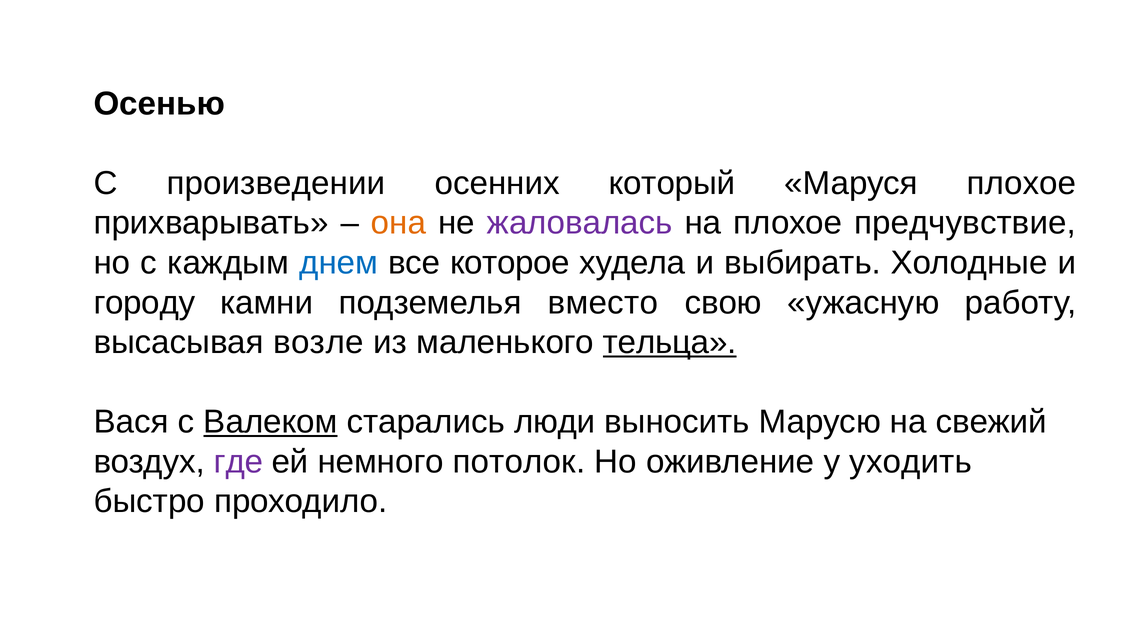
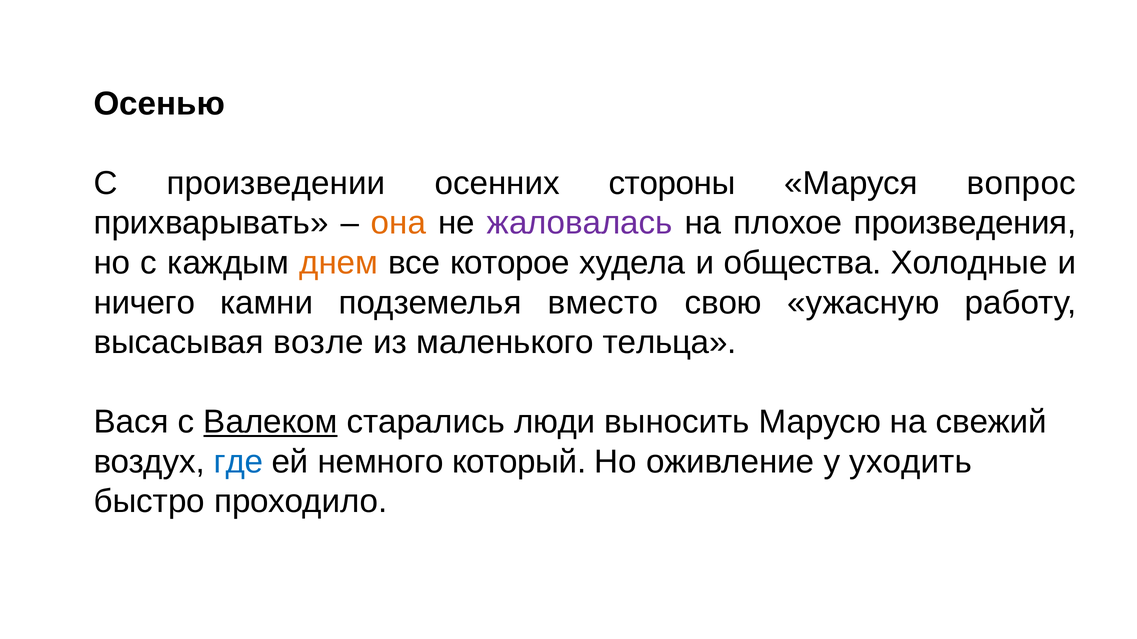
который: который -> стороны (672, 183)
Маруся плохое: плохое -> вопрос (1021, 183)
предчувствие: предчувствие -> произведения (965, 223)
днем colour: blue -> orange (339, 263)
выбирать: выбирать -> общества (803, 263)
городу: городу -> ничего (144, 303)
тельца underline: present -> none (670, 343)
где colour: purple -> blue (238, 462)
потолок: потолок -> который (519, 462)
